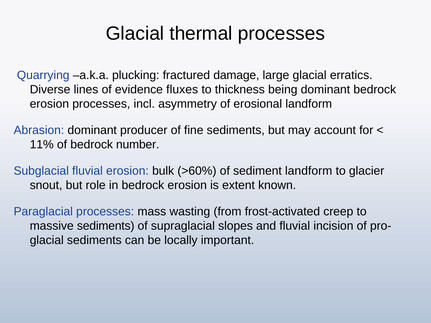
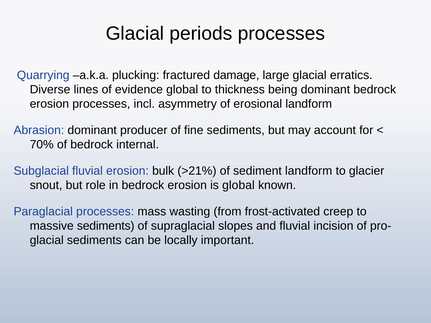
thermal: thermal -> periods (201, 34)
evidence fluxes: fluxes -> global (182, 90)
11%: 11% -> 70% (42, 145)
number: number -> internal (138, 145)
>60%: >60% -> >21% (197, 171)
is extent: extent -> global (238, 185)
